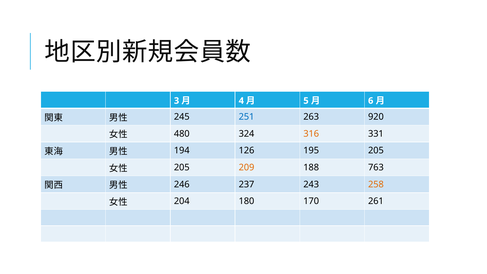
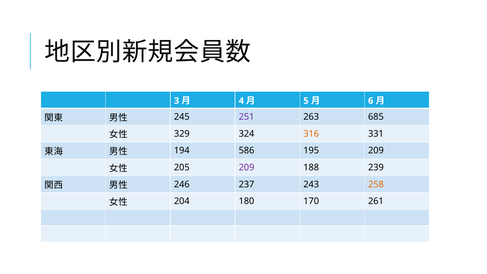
251 colour: blue -> purple (246, 117)
920: 920 -> 685 (376, 117)
480: 480 -> 329 (182, 134)
126: 126 -> 586 (246, 151)
195 205: 205 -> 209 (376, 151)
209 colour: orange -> purple (246, 167)
763: 763 -> 239 (376, 167)
